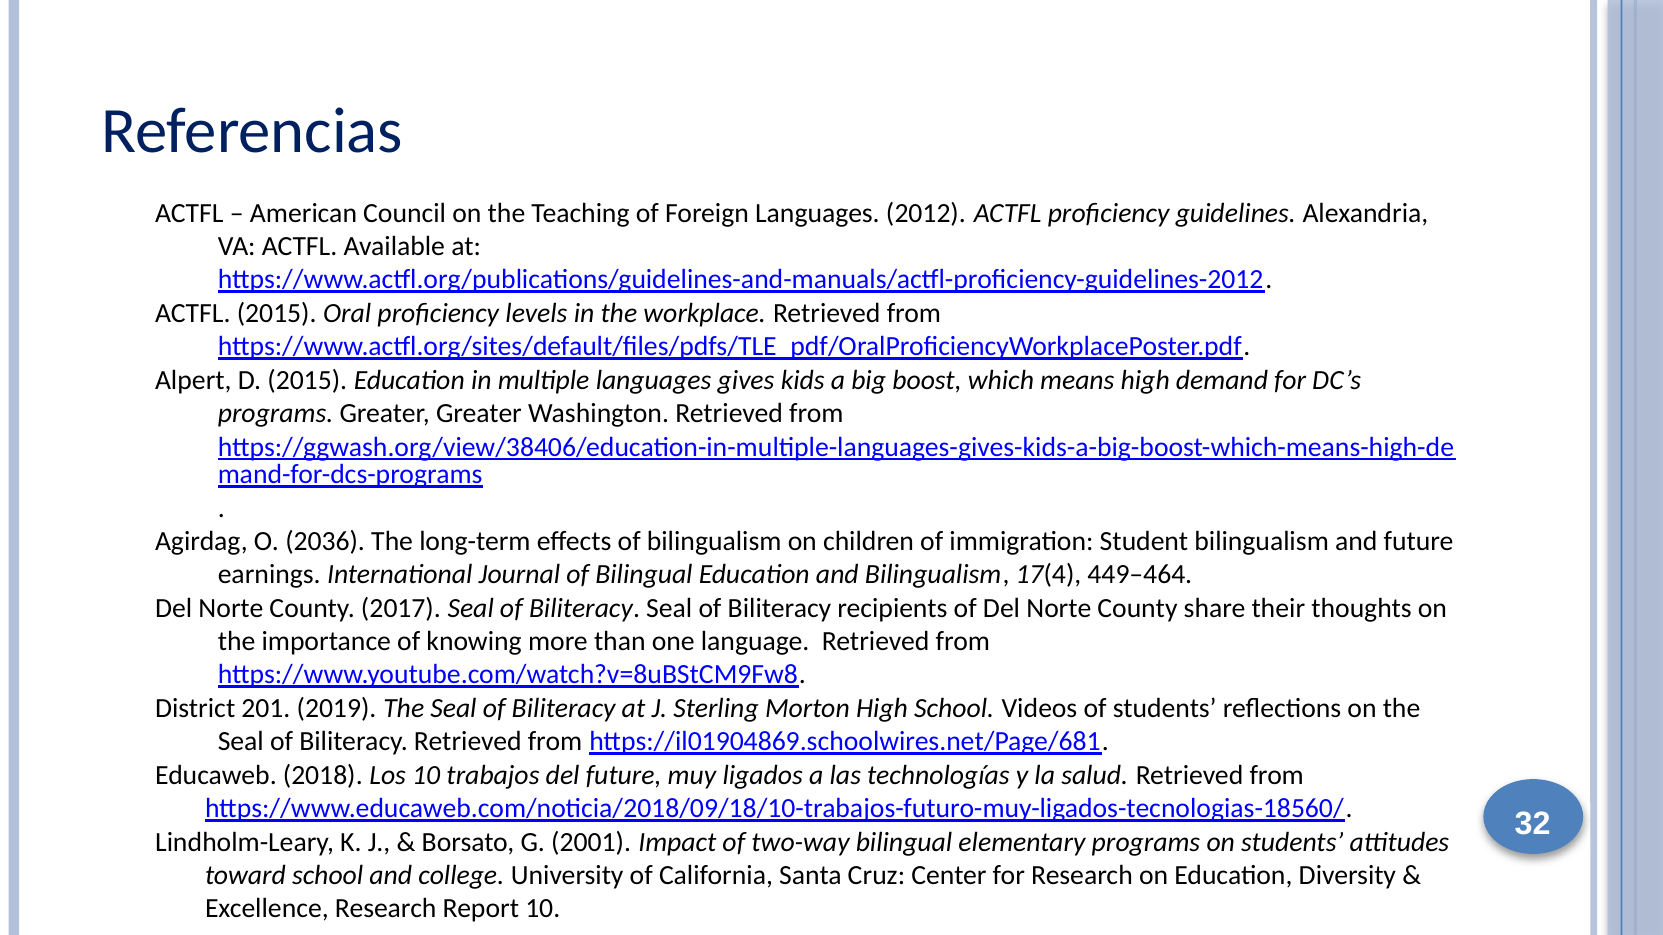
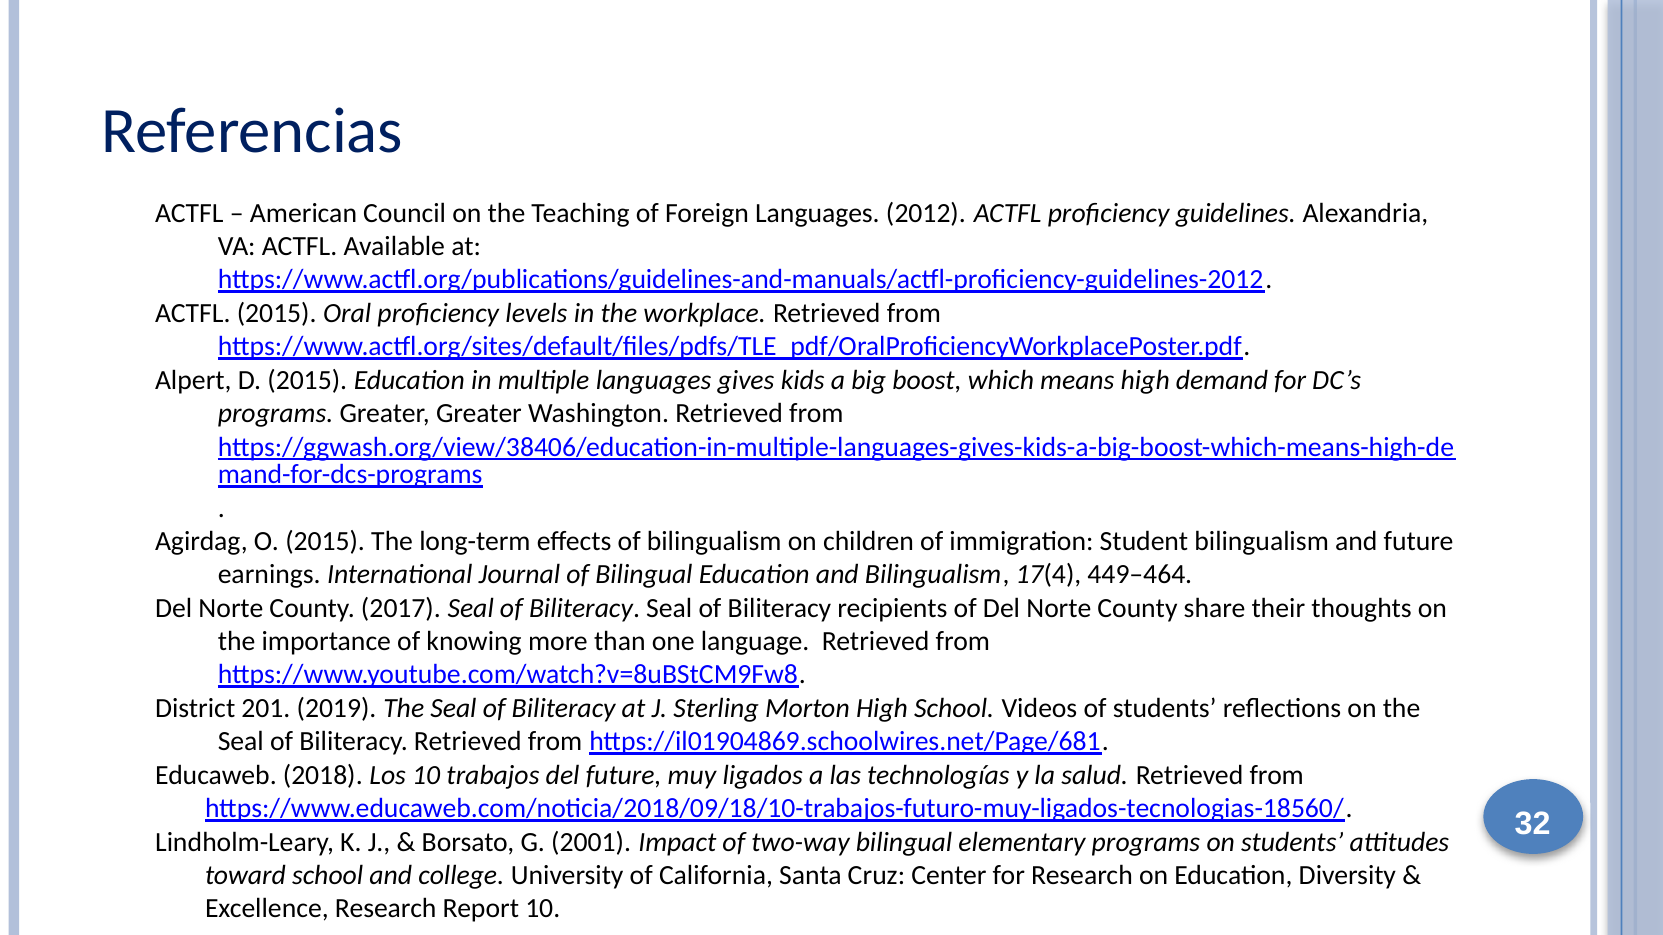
O 2036: 2036 -> 2015 (325, 542)
